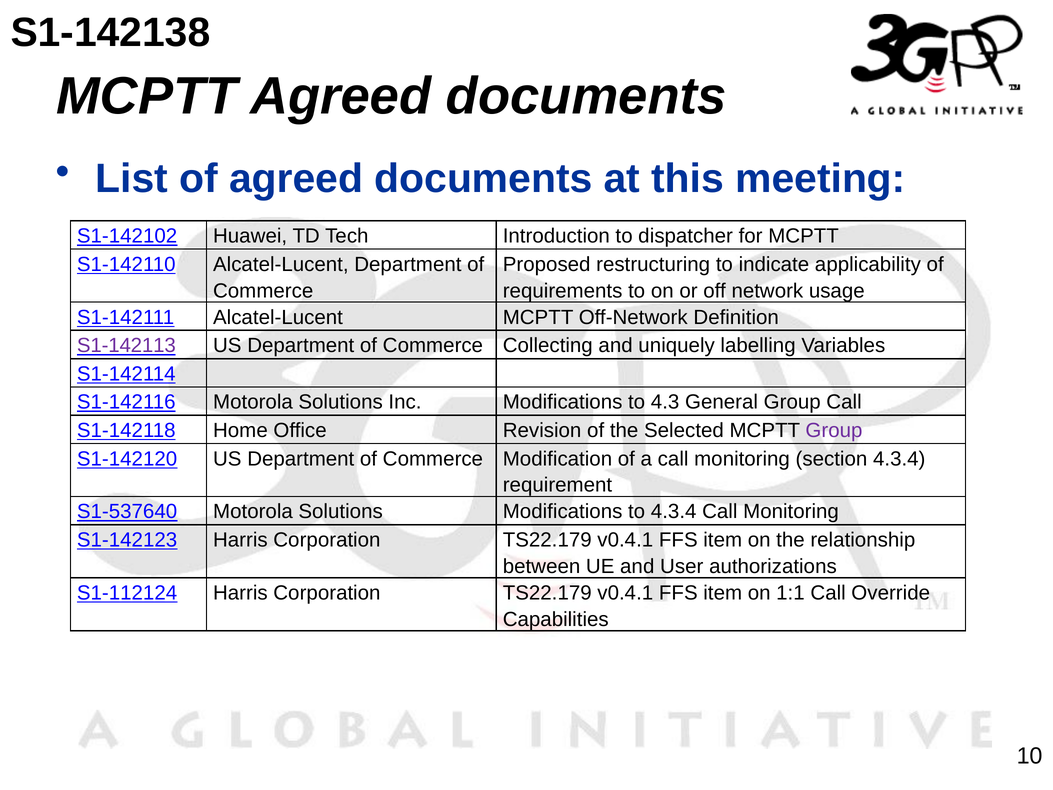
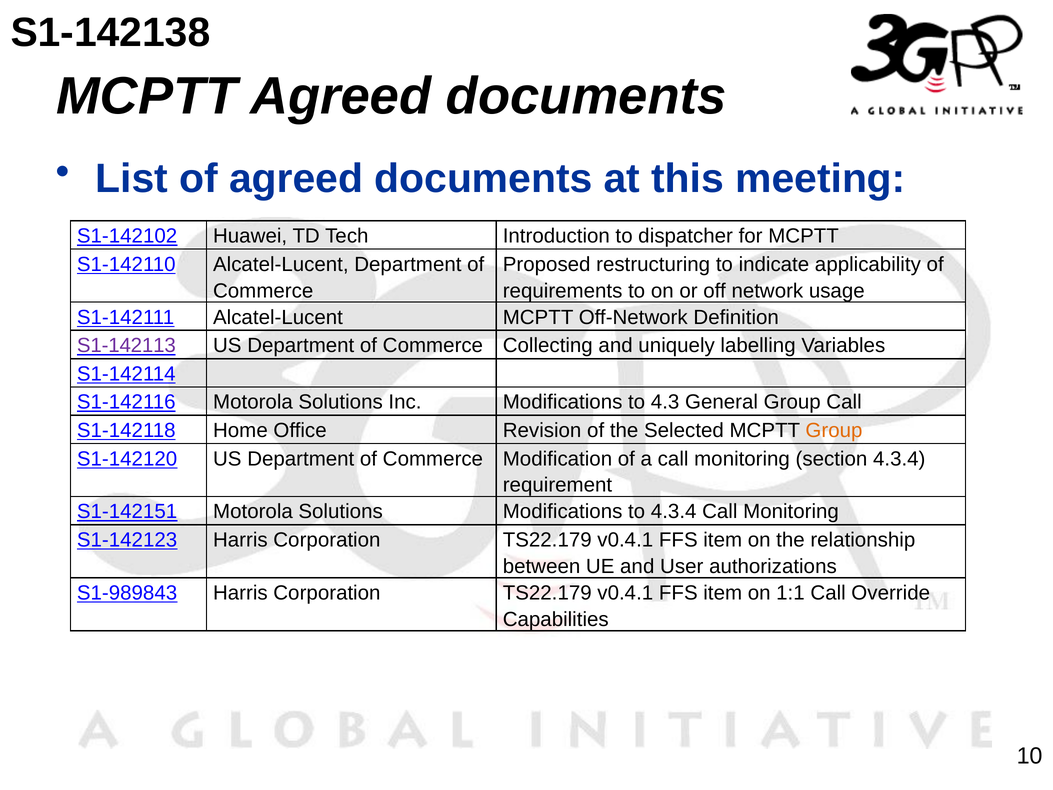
Group colour: purple -> orange (834, 430)
S1-537640: S1-537640 -> S1-142151 (127, 512)
S1-112124: S1-112124 -> S1-989843 (127, 593)
